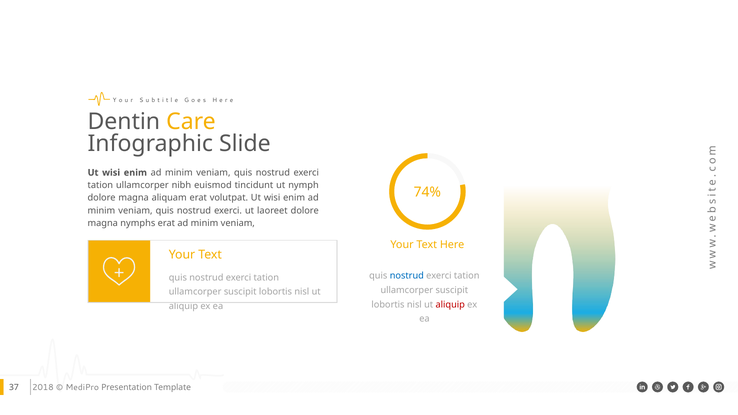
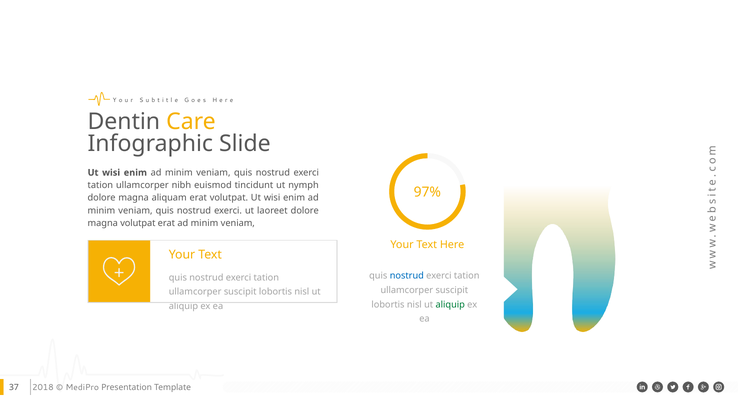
74%: 74% -> 97% (427, 192)
magna nymphs: nymphs -> volutpat (138, 223)
aliquip colour: red -> green (450, 305)
